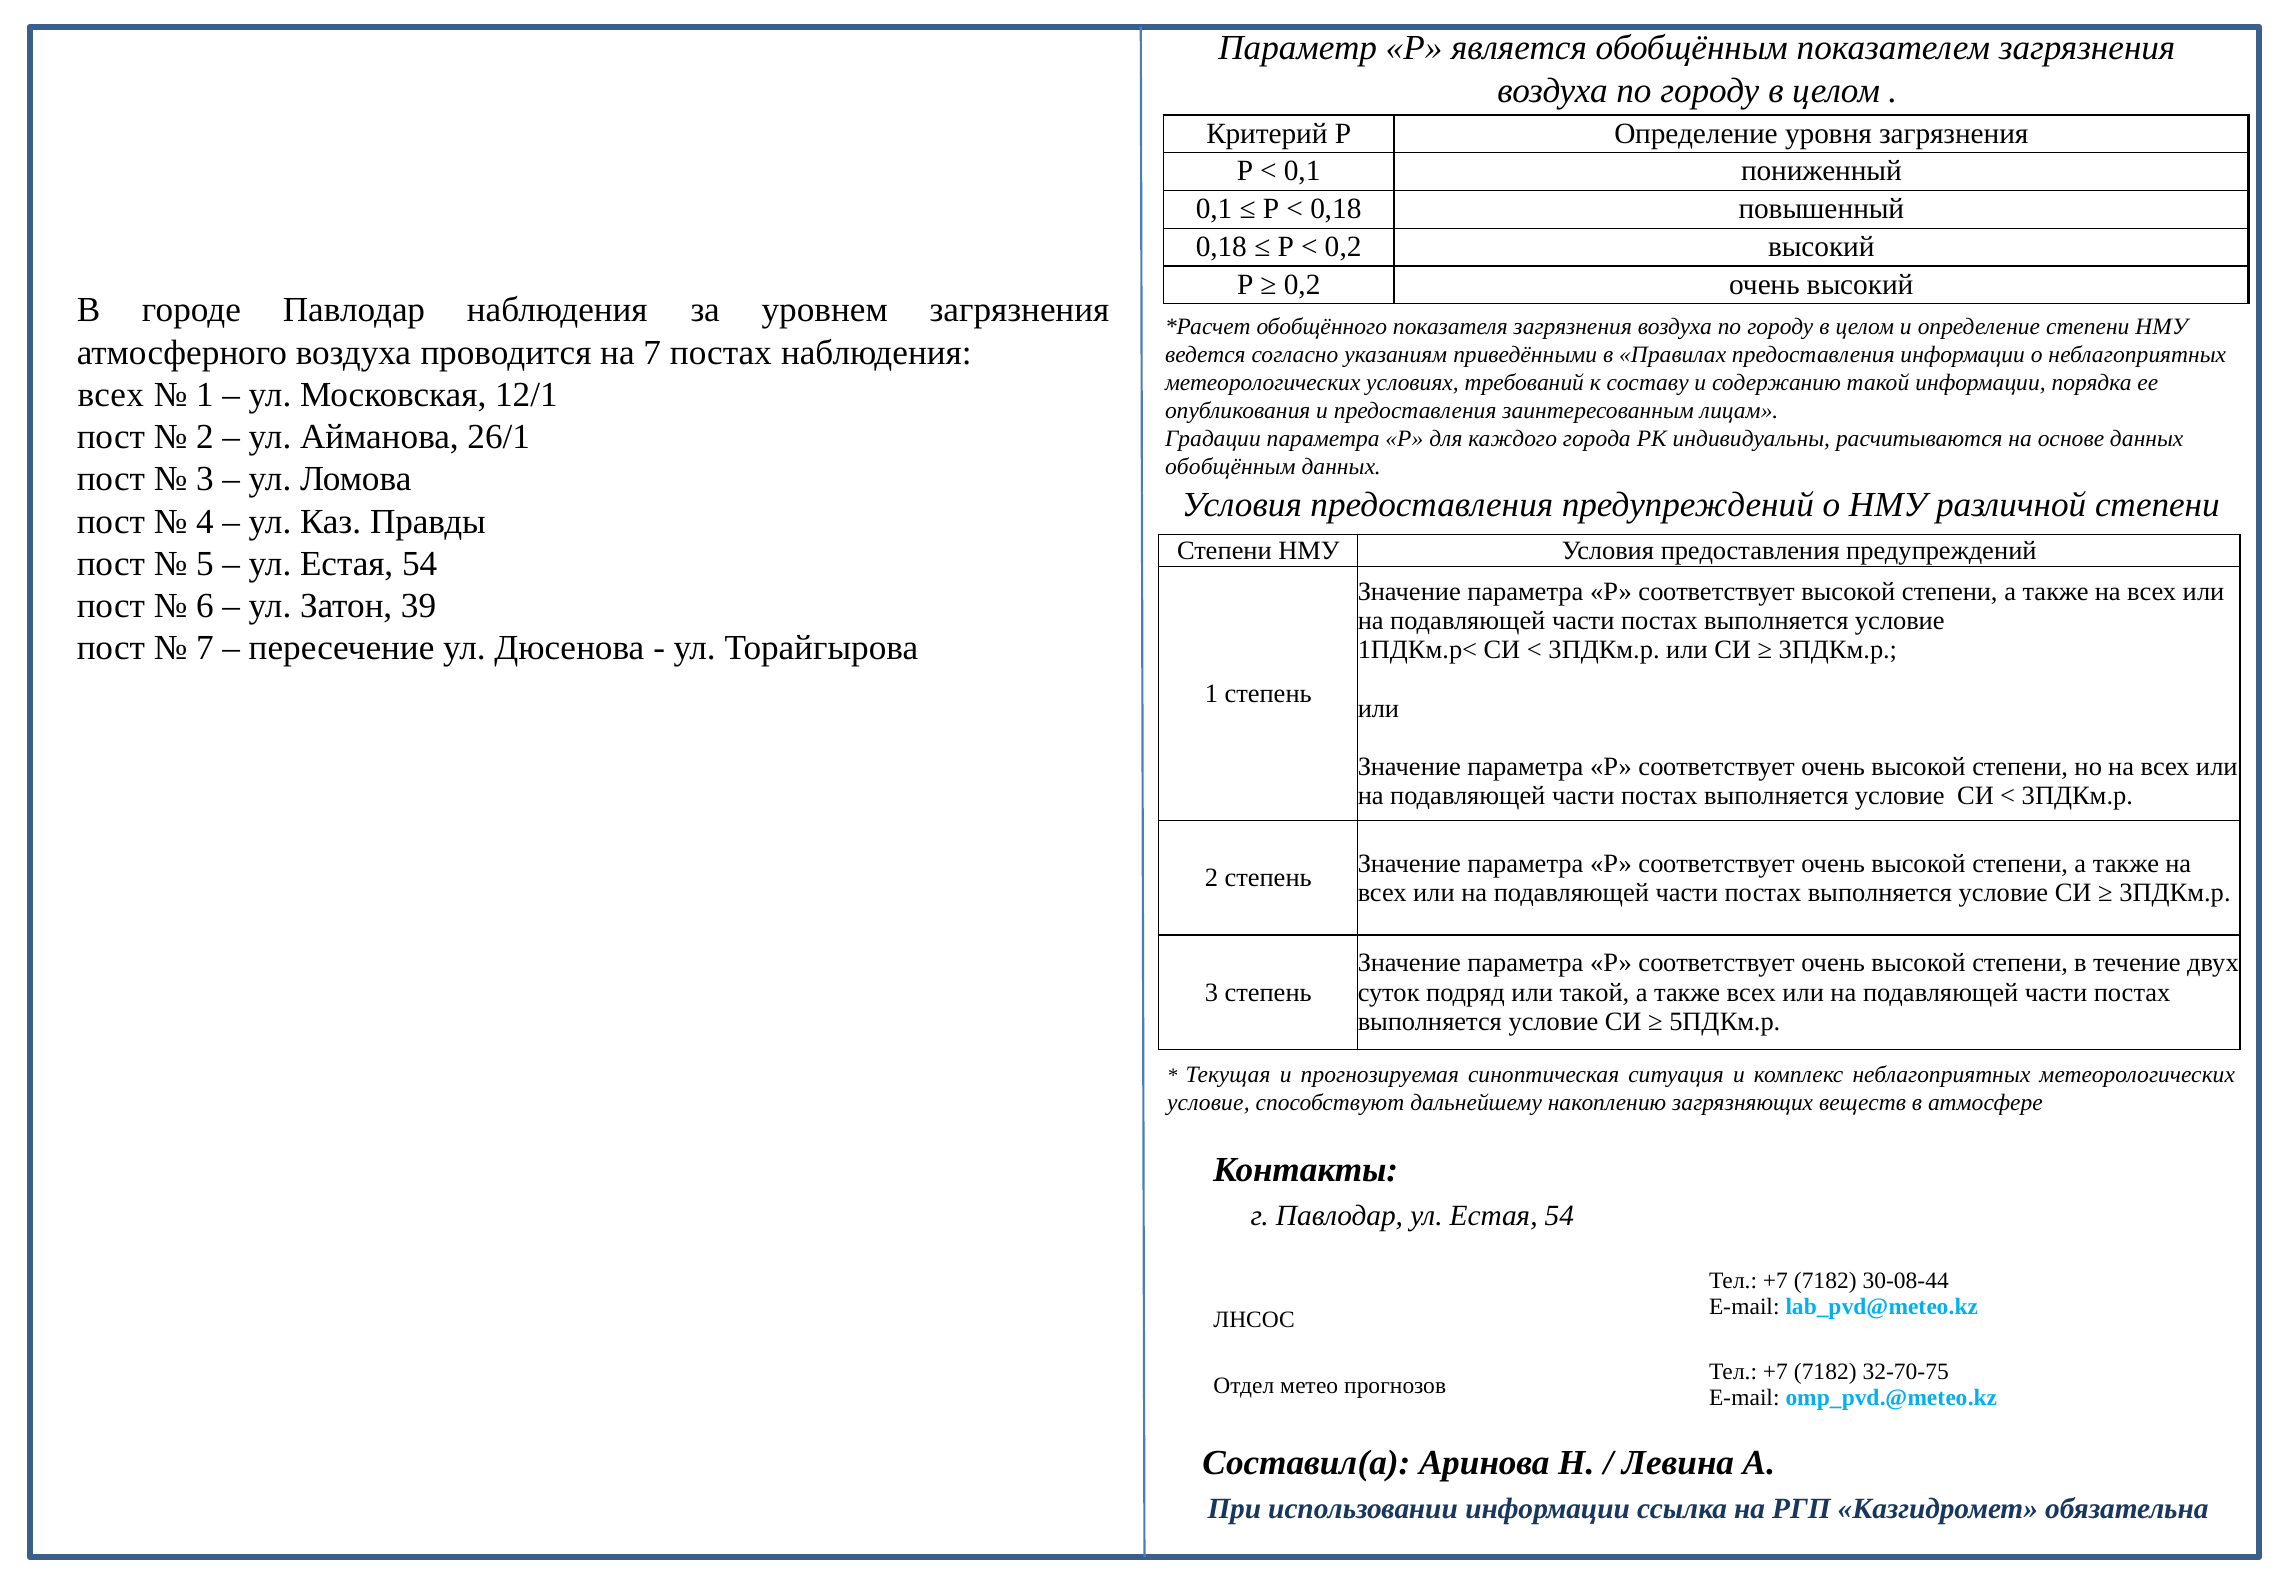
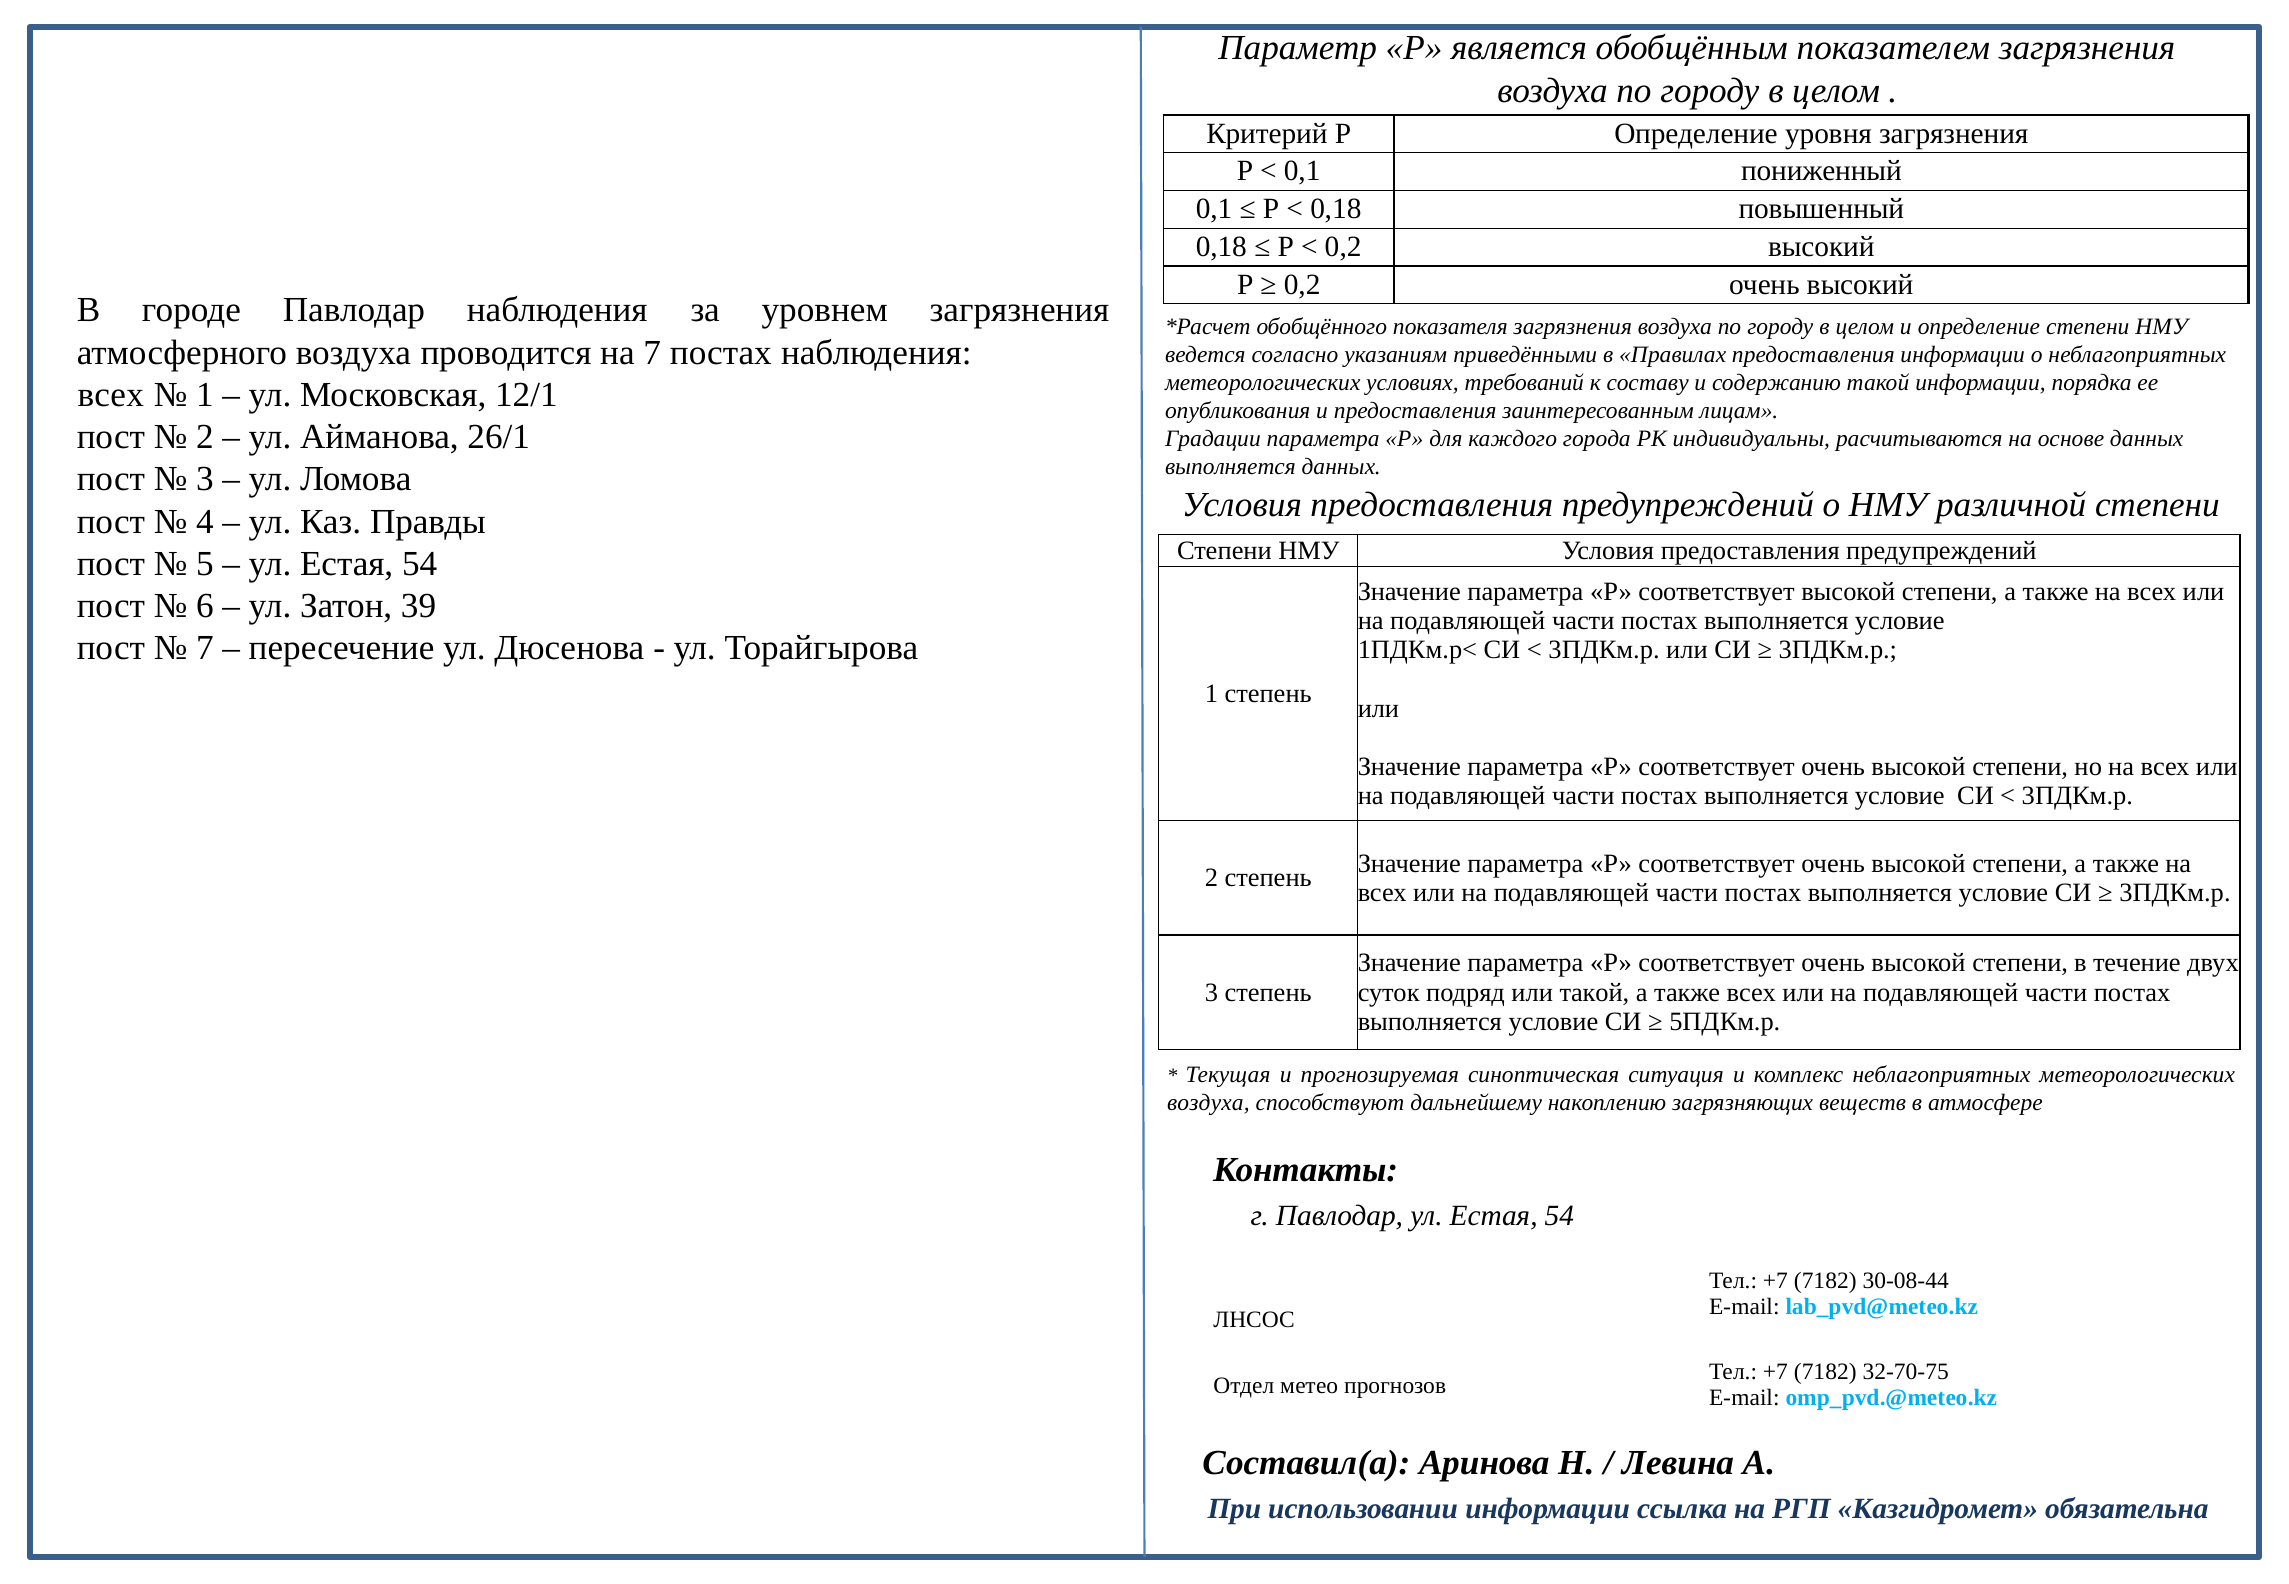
обобщённым: обобщённым -> выполняется (1230, 467)
условие: условие -> воздуха (1208, 1104)
